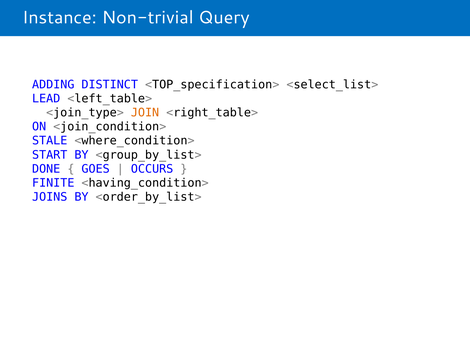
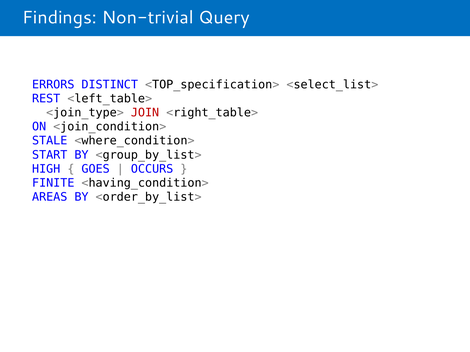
Instance: Instance -> Findings (59, 18)
ADDING: ADDING -> ERRORS (53, 85)
LEAD: LEAD -> REST (46, 99)
JOIN colour: orange -> red (145, 113)
DONE: DONE -> HIGH (46, 169)
JOINS: JOINS -> AREAS (50, 197)
